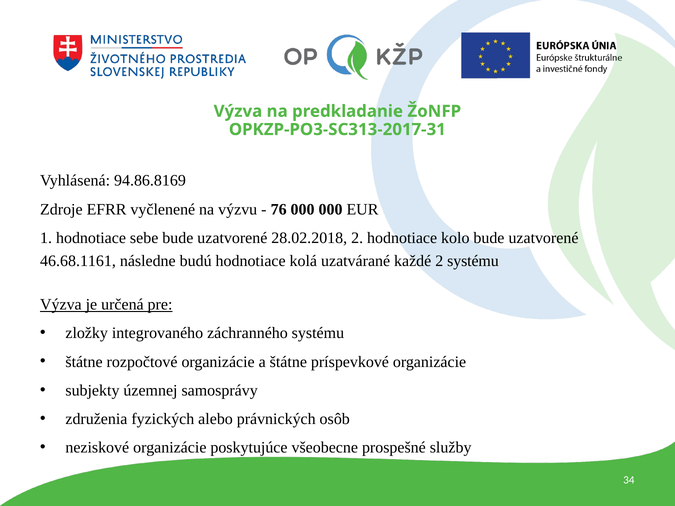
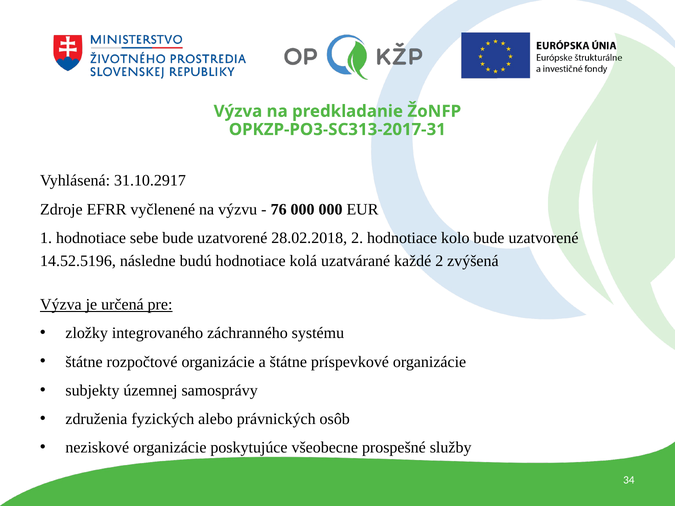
94.86.8169: 94.86.8169 -> 31.10.2917 (150, 181)
46.68.1161: 46.68.1161 -> 14.52.5196 (78, 261)
2 systému: systému -> zvýšená (473, 261)
